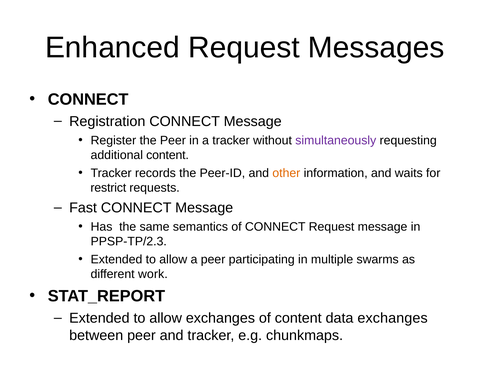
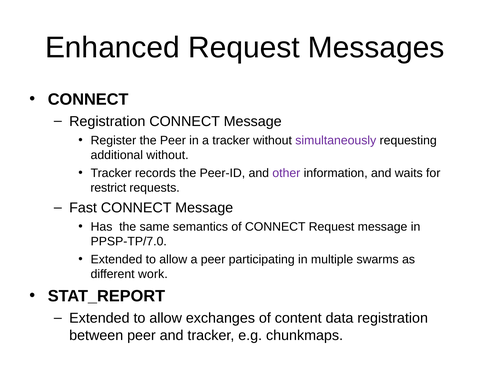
additional content: content -> without (167, 155)
other colour: orange -> purple (286, 173)
PPSP-TP/2.3: PPSP-TP/2.3 -> PPSP-TP/7.0 (129, 241)
data exchanges: exchanges -> registration (393, 318)
